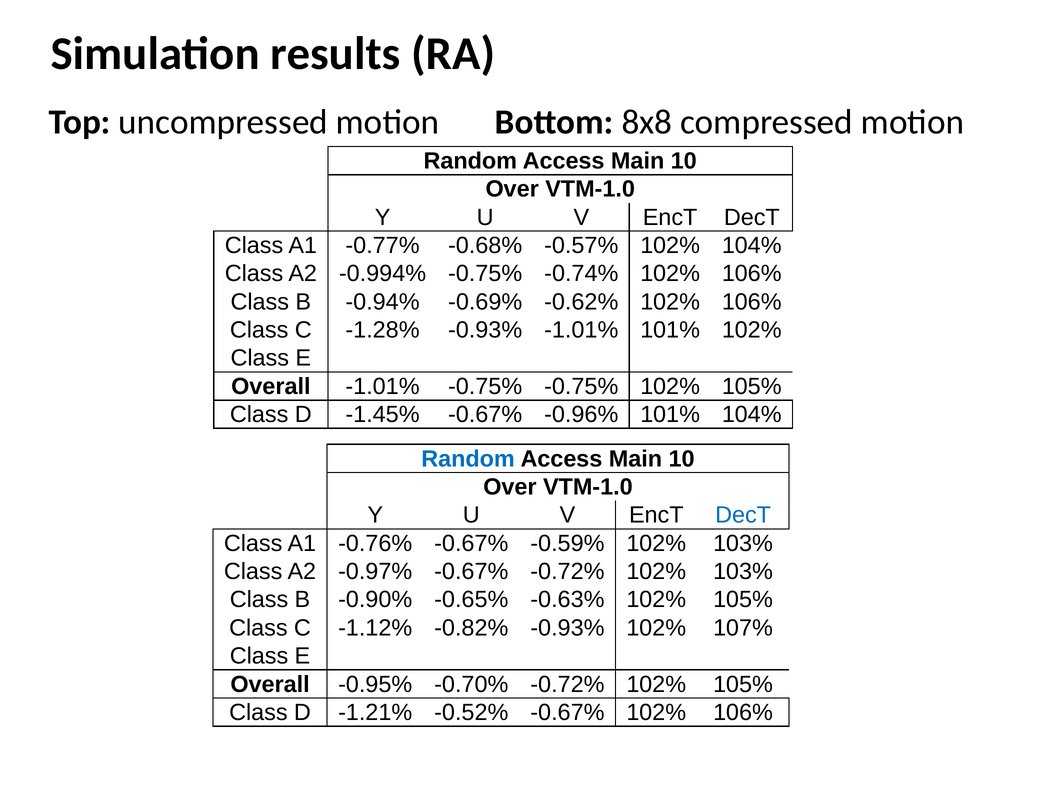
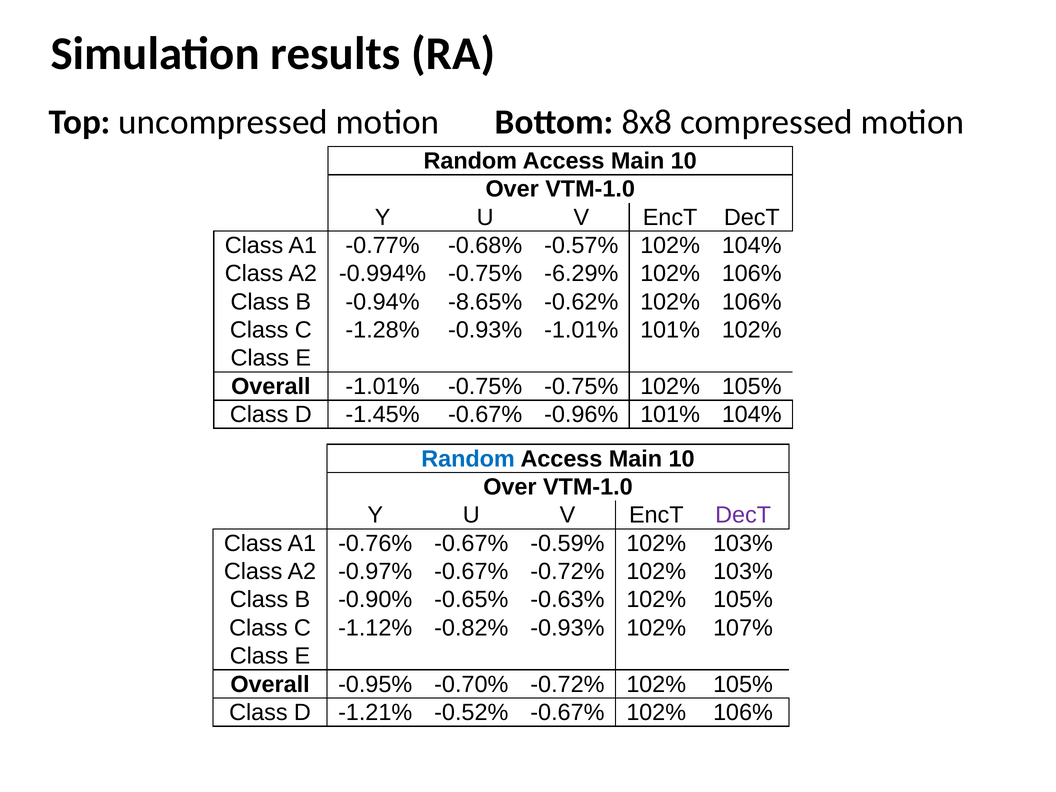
-0.74%: -0.74% -> -6.29% (581, 274)
-0.69%: -0.69% -> -8.65% (485, 302)
DecT colour: blue -> purple (743, 515)
